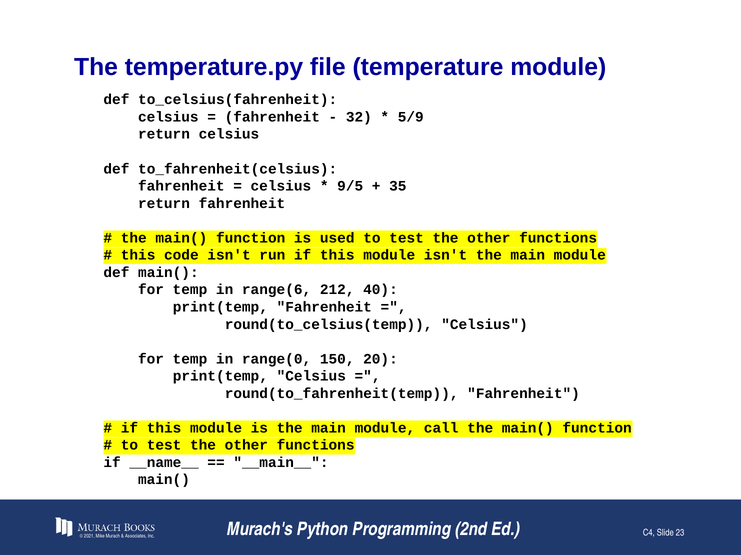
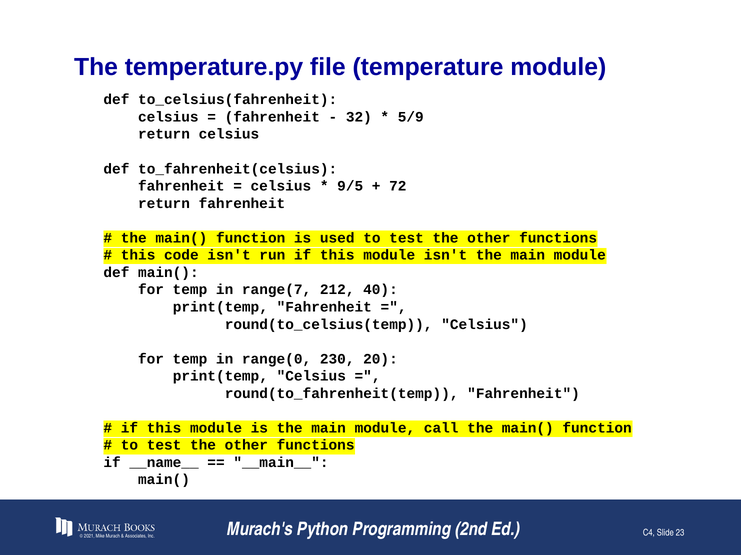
35: 35 -> 72 (398, 186)
range(6: range(6 -> range(7 (277, 290)
150: 150 -> 230 (337, 359)
